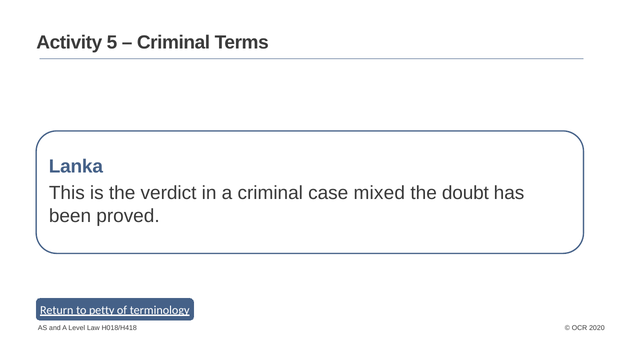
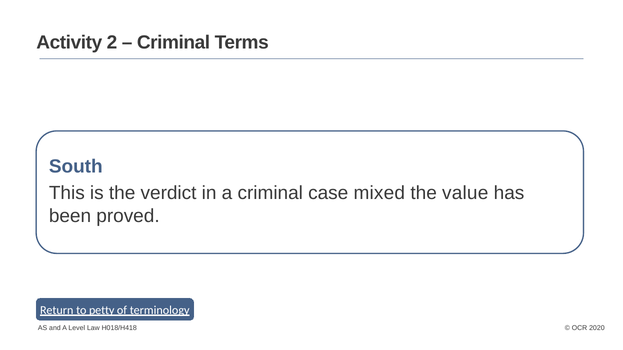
5: 5 -> 2 (112, 43)
Lanka: Lanka -> South (76, 167)
doubt: doubt -> value (465, 193)
